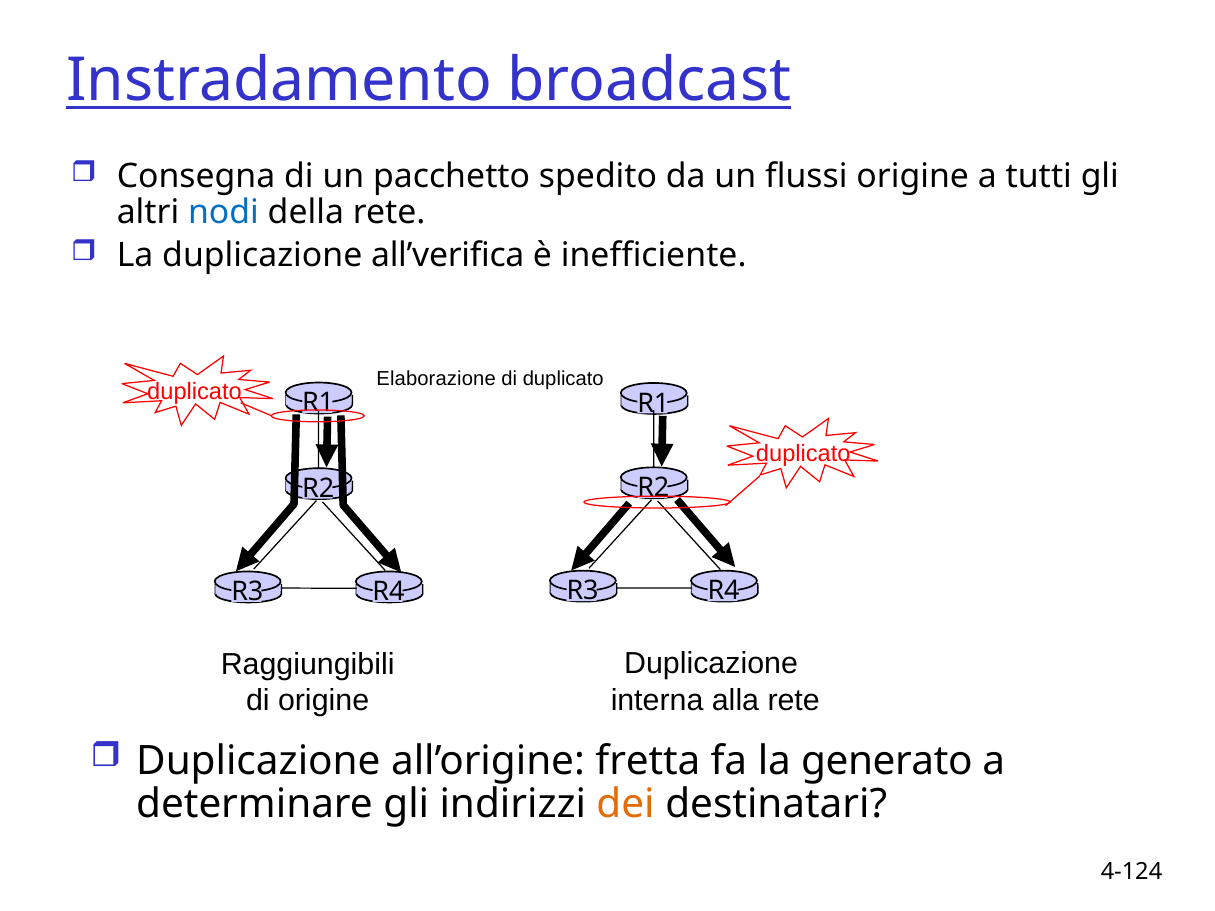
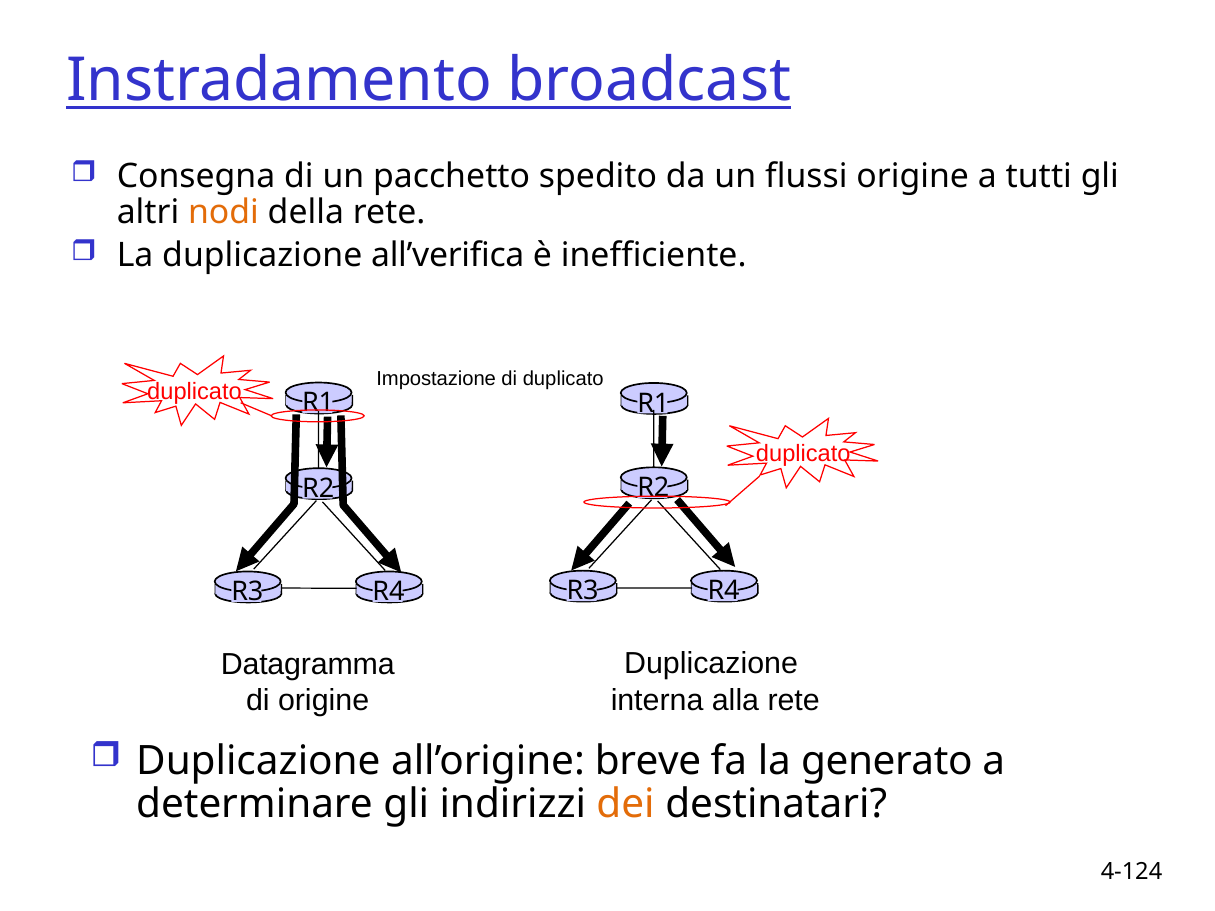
nodi colour: blue -> orange (224, 213)
Elaborazione: Elaborazione -> Impostazione (436, 378)
Raggiungibili: Raggiungibili -> Datagramma (308, 665)
fretta: fretta -> breve (648, 761)
